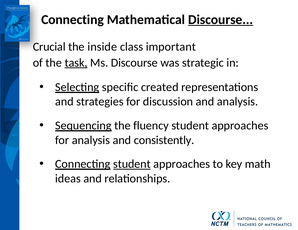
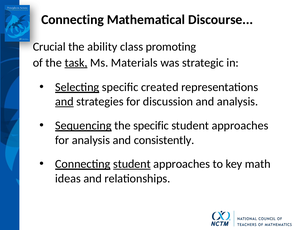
Discourse underline: present -> none (221, 20)
inside: inside -> ability (102, 47)
important: important -> promoting (171, 47)
Ms Discourse: Discourse -> Materials (134, 63)
and underline: none -> present (64, 102)
the fluency: fluency -> specific (151, 126)
